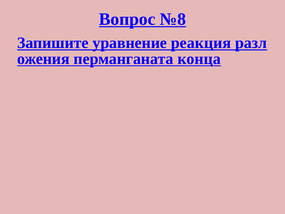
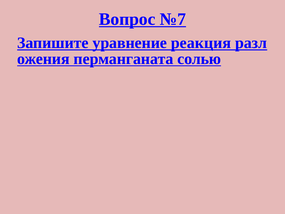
№8: №8 -> №7 (173, 19)
конца: конца -> солью (199, 59)
